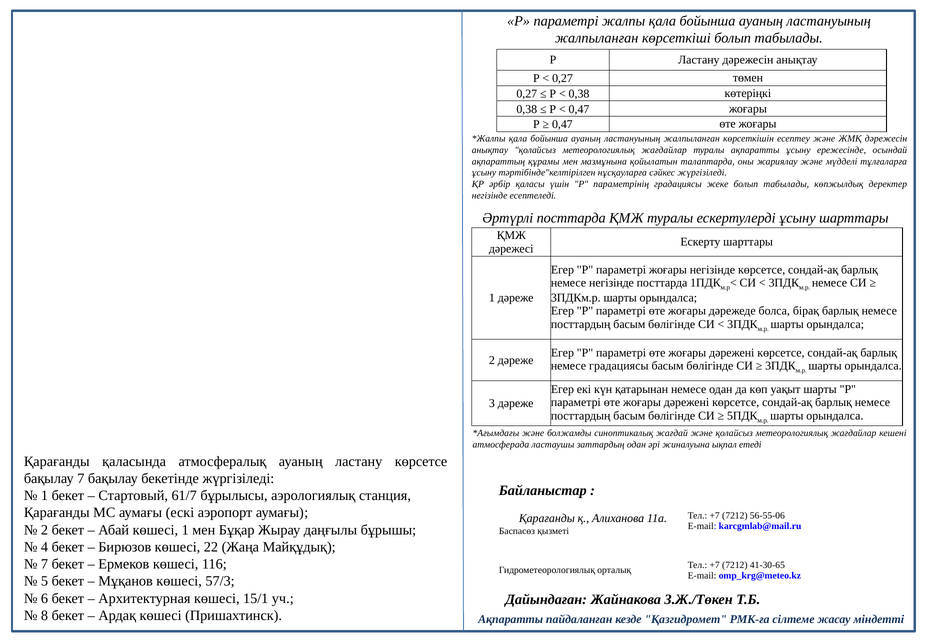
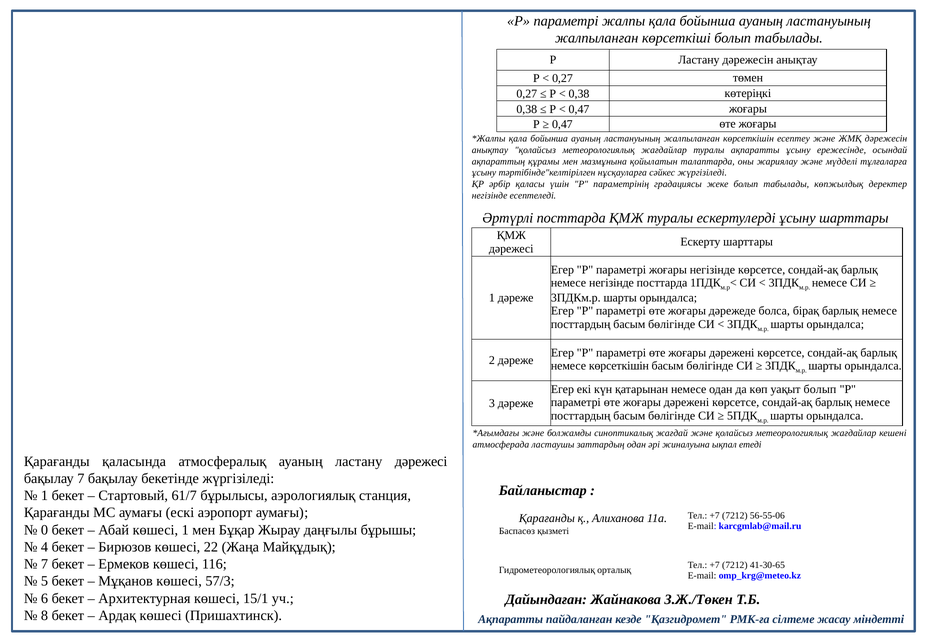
немесе градациясы: градациясы -> көрсеткішін (619, 366)
уақыт шарты: шарты -> болып (820, 389)
ластану көрсетсе: көрсетсе -> дәрежесі (421, 461)
2: 2 -> 0 (45, 530)
